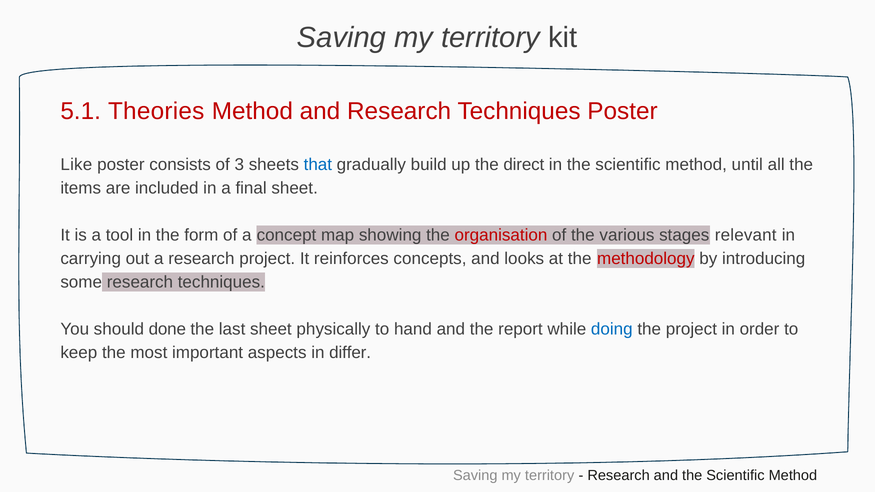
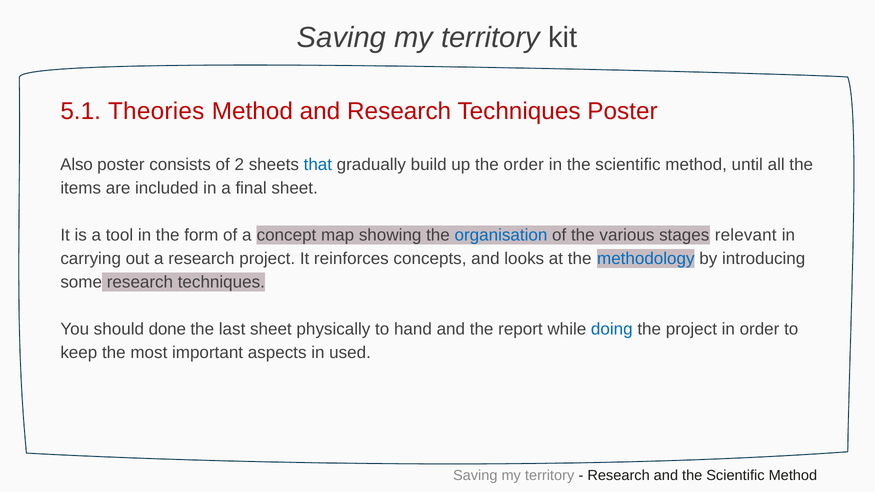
Like: Like -> Also (77, 165)
3: 3 -> 2 (239, 165)
the direct: direct -> order (524, 165)
organisation colour: red -> blue (501, 235)
methodology colour: red -> blue (646, 259)
differ: differ -> used (350, 353)
